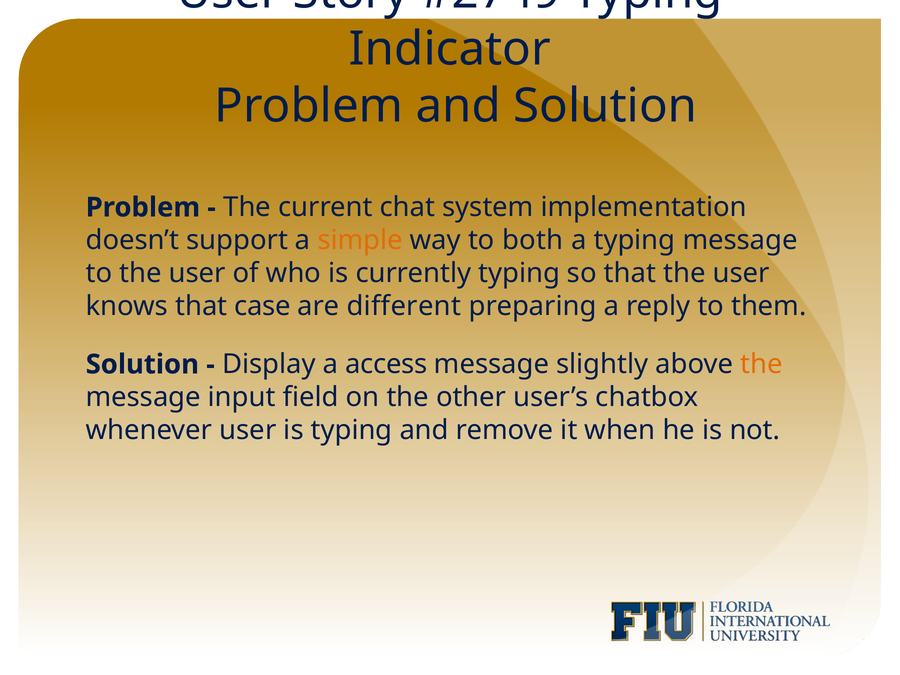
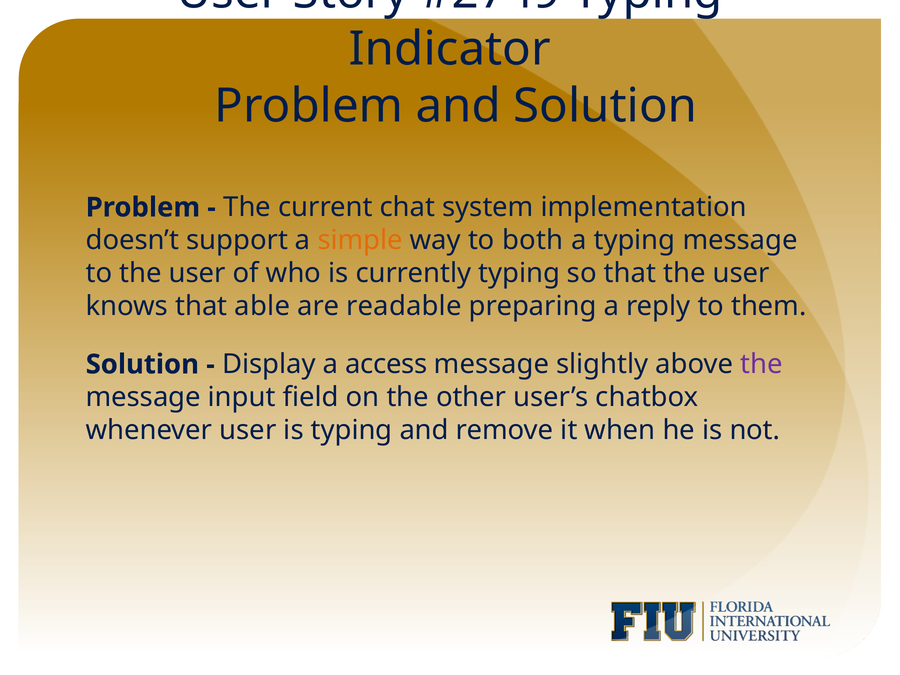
case: case -> able (262, 306)
different: different -> readable (404, 306)
the colour: orange -> purple (761, 364)
